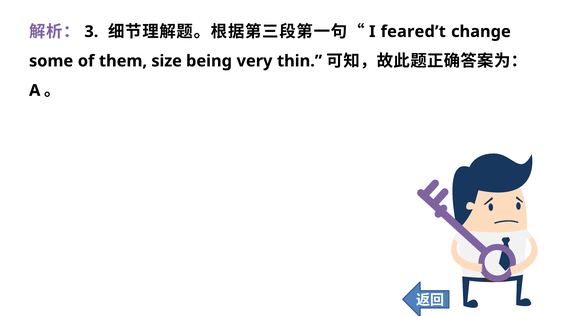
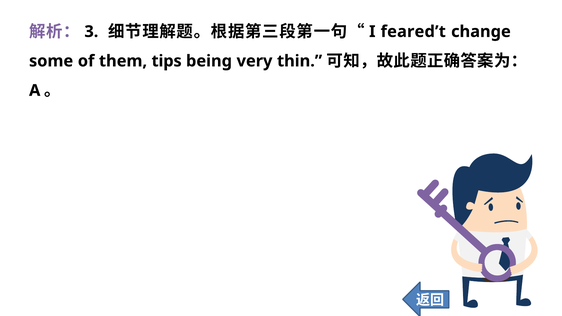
size: size -> tips (167, 61)
